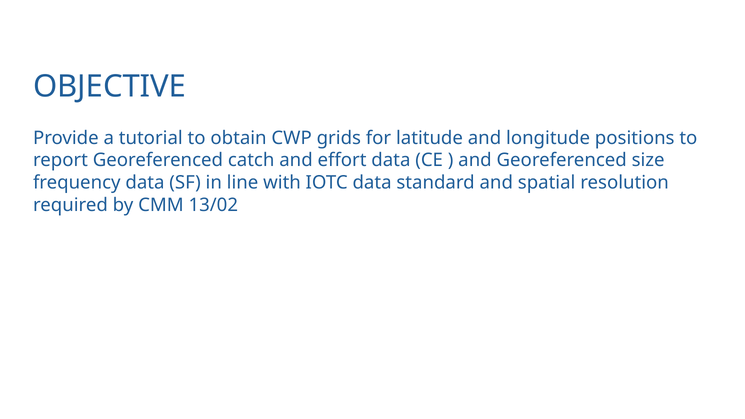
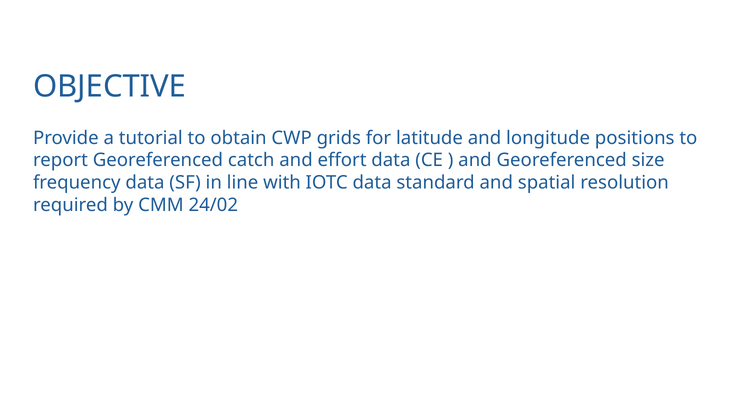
13/02: 13/02 -> 24/02 (213, 205)
